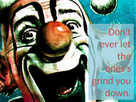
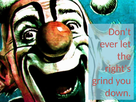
ones's: ones's -> right's (118, 68)
